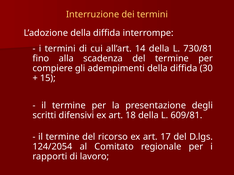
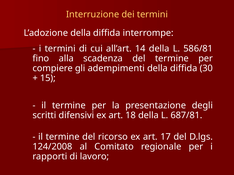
730/81: 730/81 -> 586/81 (198, 49)
609/81: 609/81 -> 687/81 (186, 116)
124/2054: 124/2054 -> 124/2008 (52, 147)
